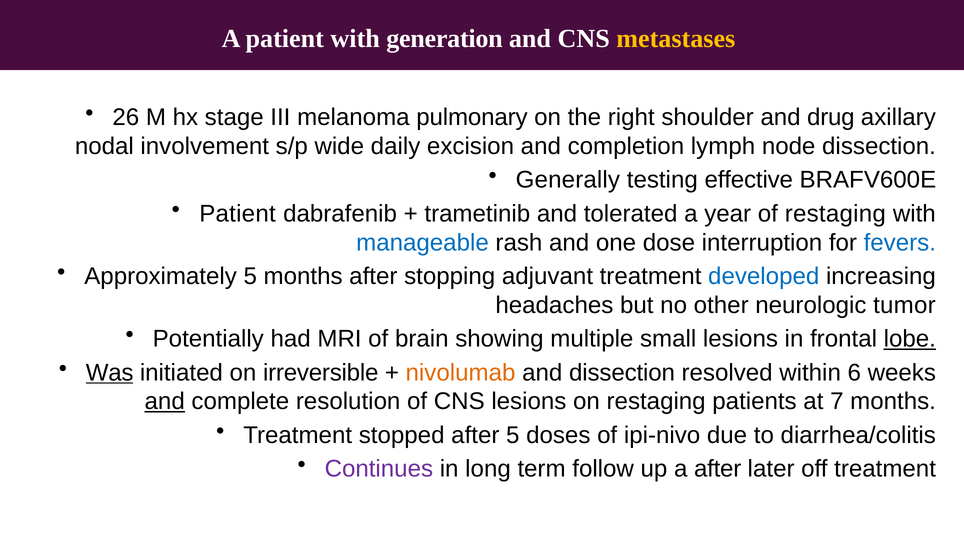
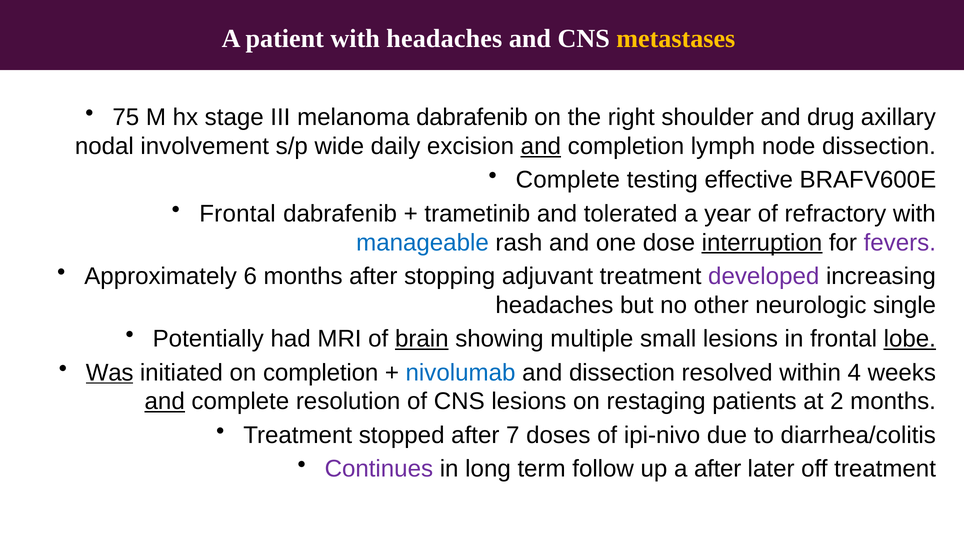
with generation: generation -> headaches (444, 39)
26: 26 -> 75 (126, 117)
melanoma pulmonary: pulmonary -> dabrafenib (472, 117)
and underline: none -> present (541, 146)
Generally: Generally -> Complete (568, 180)
Patient: Patient -> Frontal (238, 214)
of restaging: restaging -> refractory (835, 214)
interruption underline: none -> present (762, 243)
fevers colour: blue -> purple (900, 243)
Approximately 5: 5 -> 6 (250, 276)
developed colour: blue -> purple (764, 276)
tumor: tumor -> single (905, 305)
brain underline: none -> present (422, 339)
on irreversible: irreversible -> completion (321, 373)
nivolumab colour: orange -> blue (461, 373)
6: 6 -> 4 (854, 373)
7: 7 -> 2 (837, 402)
after 5: 5 -> 7 (513, 435)
